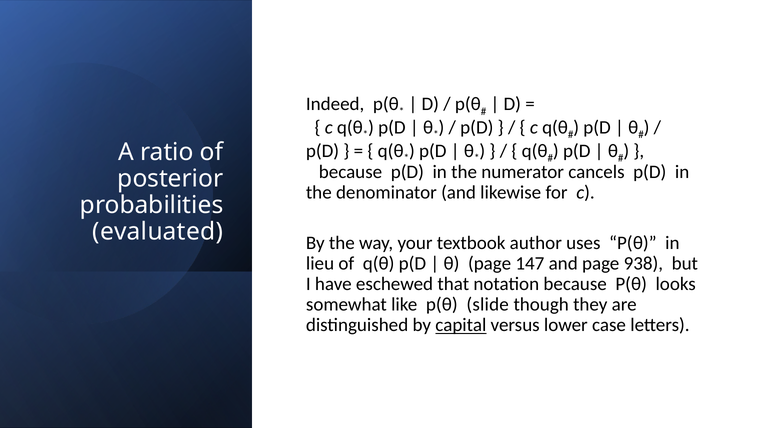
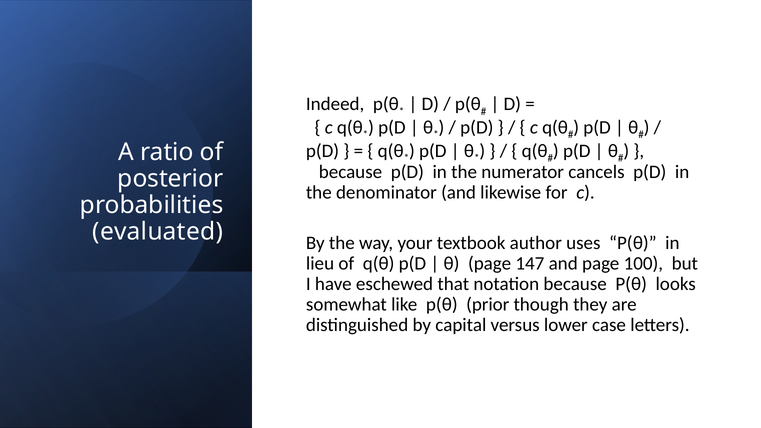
938: 938 -> 100 (643, 264)
slide: slide -> prior (488, 305)
capital underline: present -> none (461, 325)
